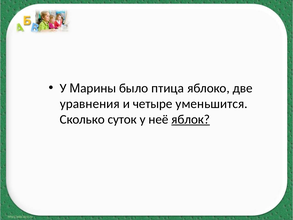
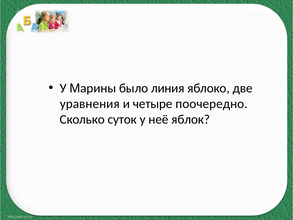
птица: птица -> линия (168, 88)
уменьшится: уменьшится -> поочередно (212, 104)
яблок underline: present -> none (191, 119)
